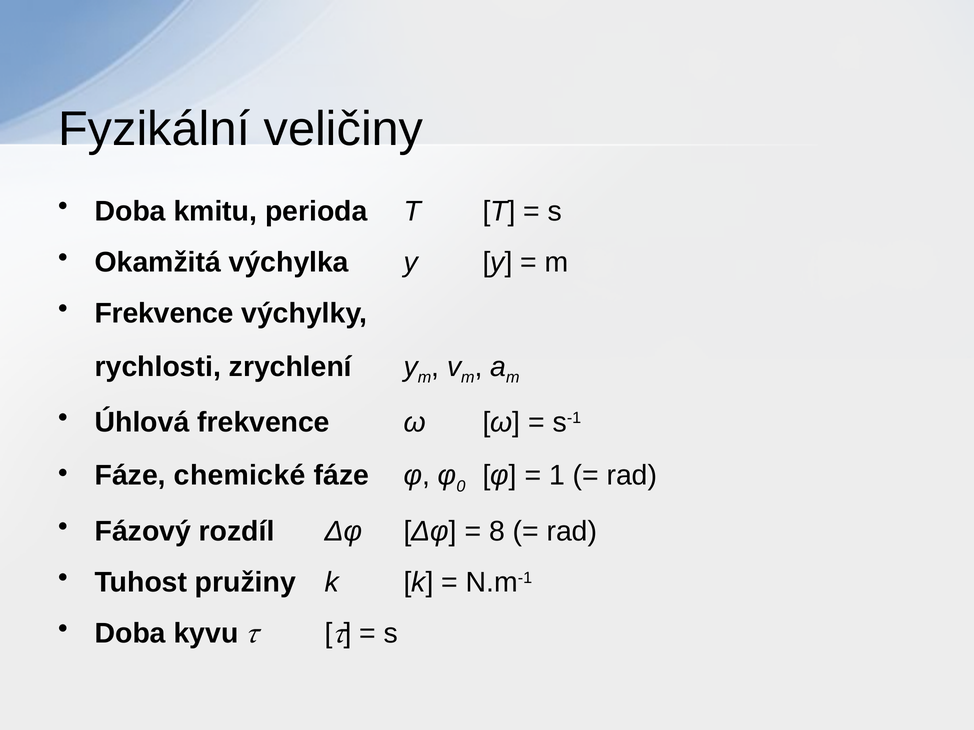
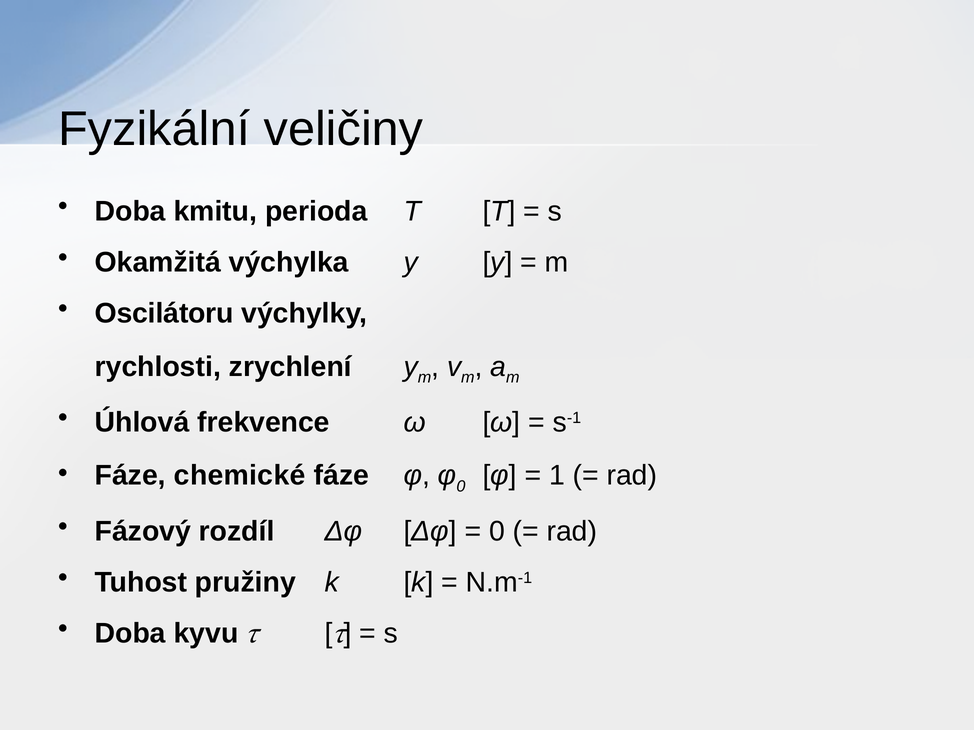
Frekvence: Frekvence -> Oscilátoru (164, 314)
8: 8 -> 0 (497, 532)
